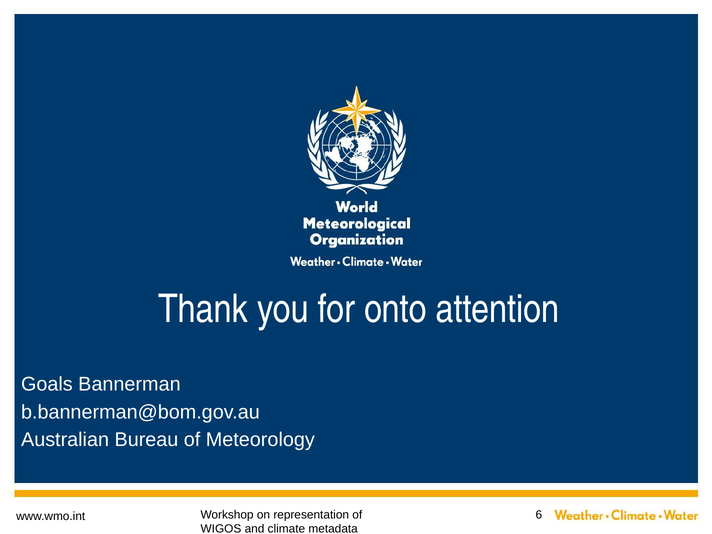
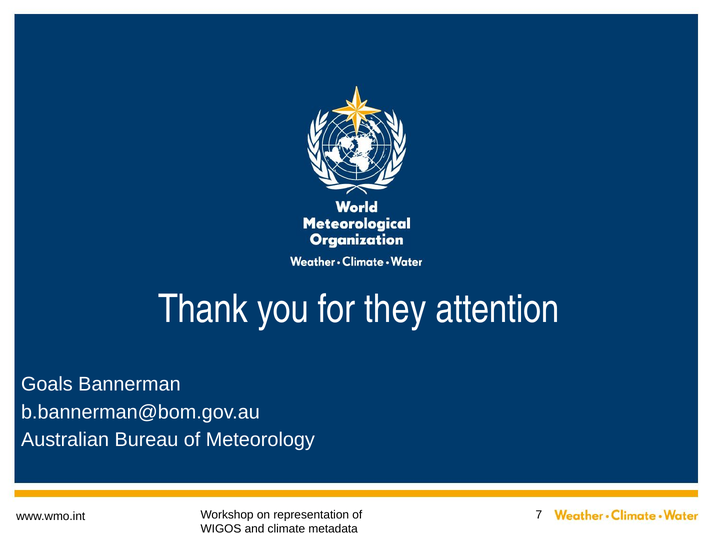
onto: onto -> they (395, 309)
6: 6 -> 7 (539, 515)
